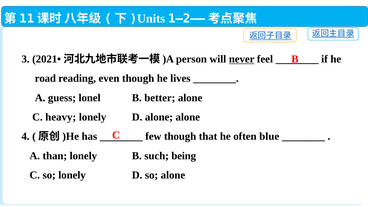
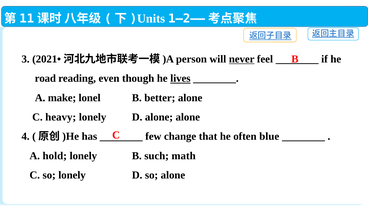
lives underline: none -> present (180, 78)
guess: guess -> make (62, 98)
few though: though -> change (180, 136)
than: than -> hold (55, 156)
being: being -> math (184, 156)
